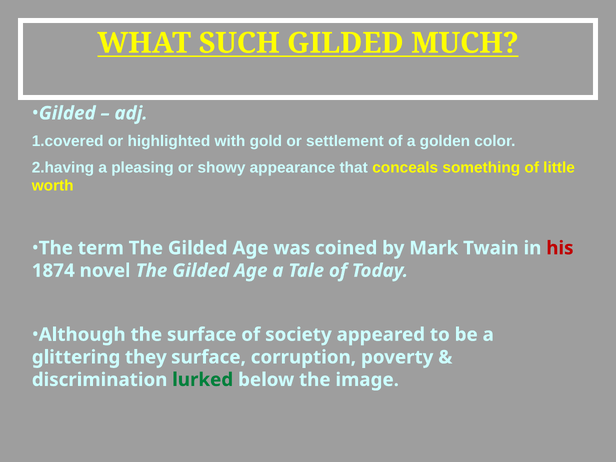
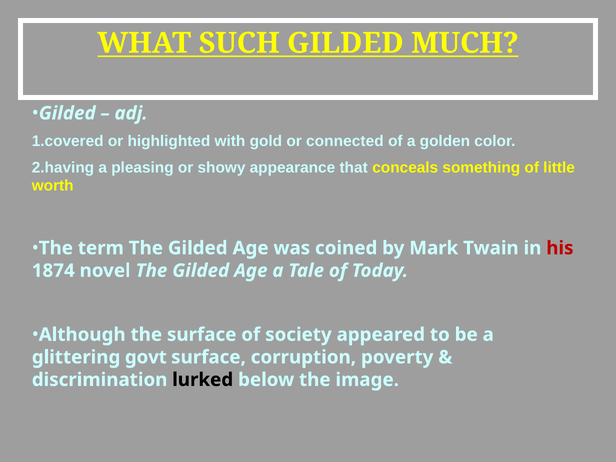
settlement: settlement -> connected (345, 141)
they: they -> govt (146, 357)
lurked colour: green -> black (203, 380)
